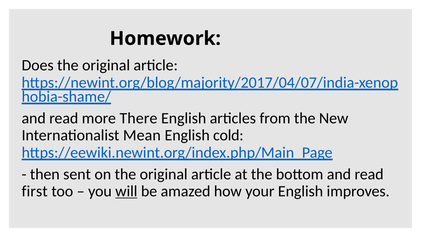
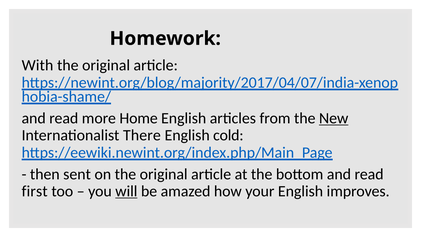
Does: Does -> With (38, 65)
There: There -> Home (139, 118)
New underline: none -> present (334, 118)
Mean: Mean -> There (142, 135)
